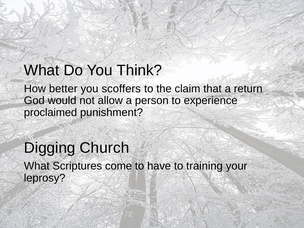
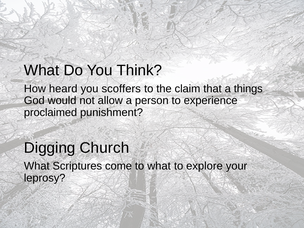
better: better -> heard (63, 89)
return: return -> things (248, 89)
to have: have -> what (159, 166)
training: training -> explore (204, 166)
